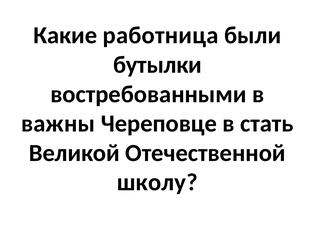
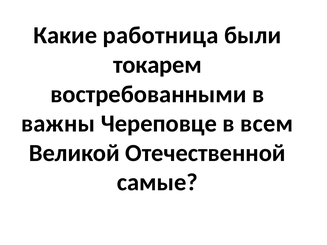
бутылки: бутылки -> токарем (157, 65)
стать: стать -> всем (267, 124)
школу: школу -> самые (157, 183)
